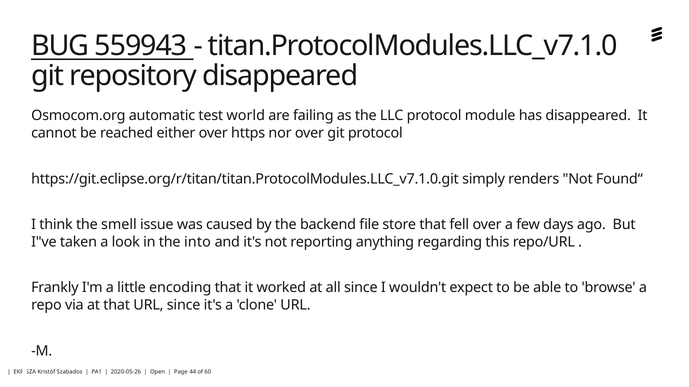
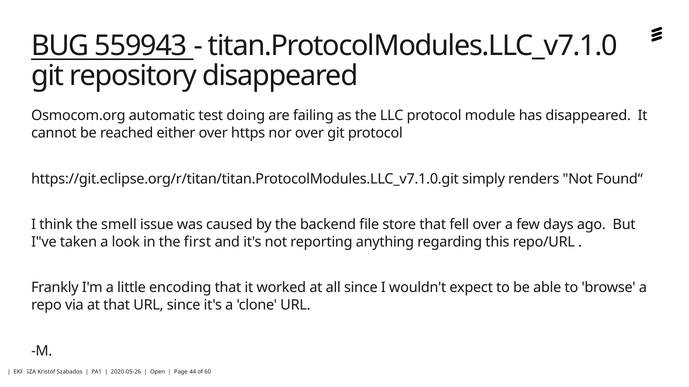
world: world -> doing (246, 116)
into: into -> first (197, 242)
